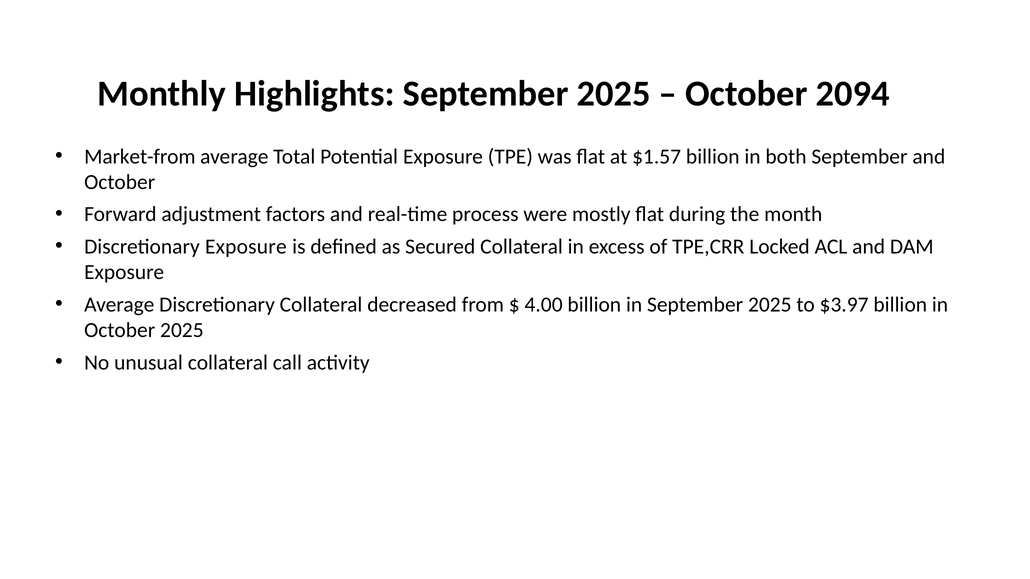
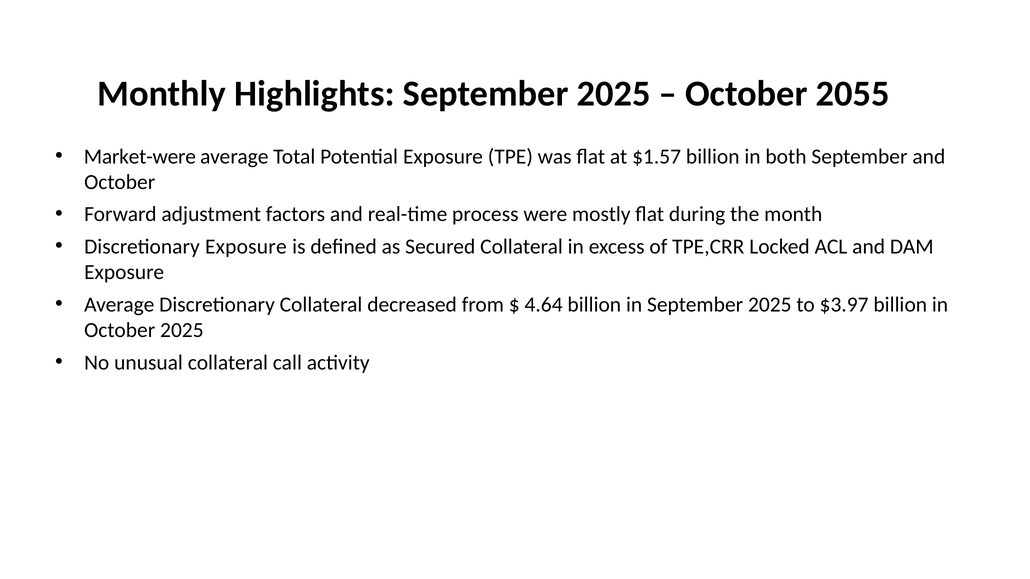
2094: 2094 -> 2055 (853, 94)
Market-from: Market-from -> Market-were (140, 157)
4.00: 4.00 -> 4.64 (544, 305)
